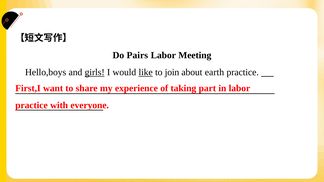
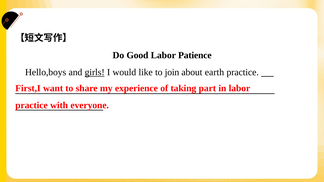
Pairs: Pairs -> Good (137, 55)
Meeting: Meeting -> Patience (195, 55)
like underline: present -> none (146, 72)
